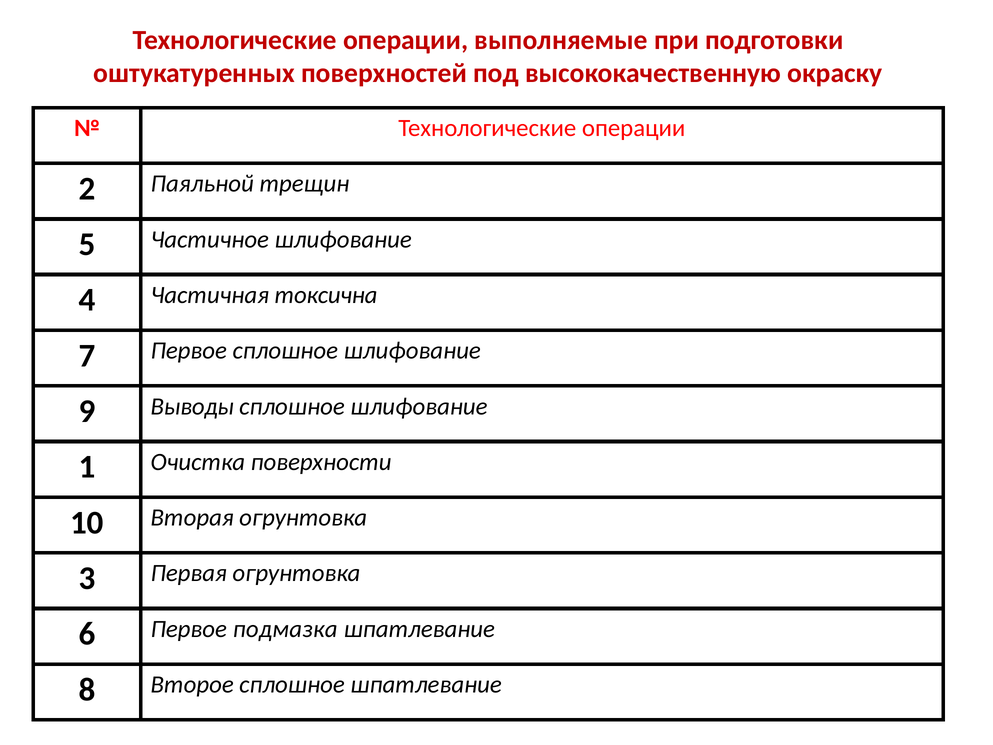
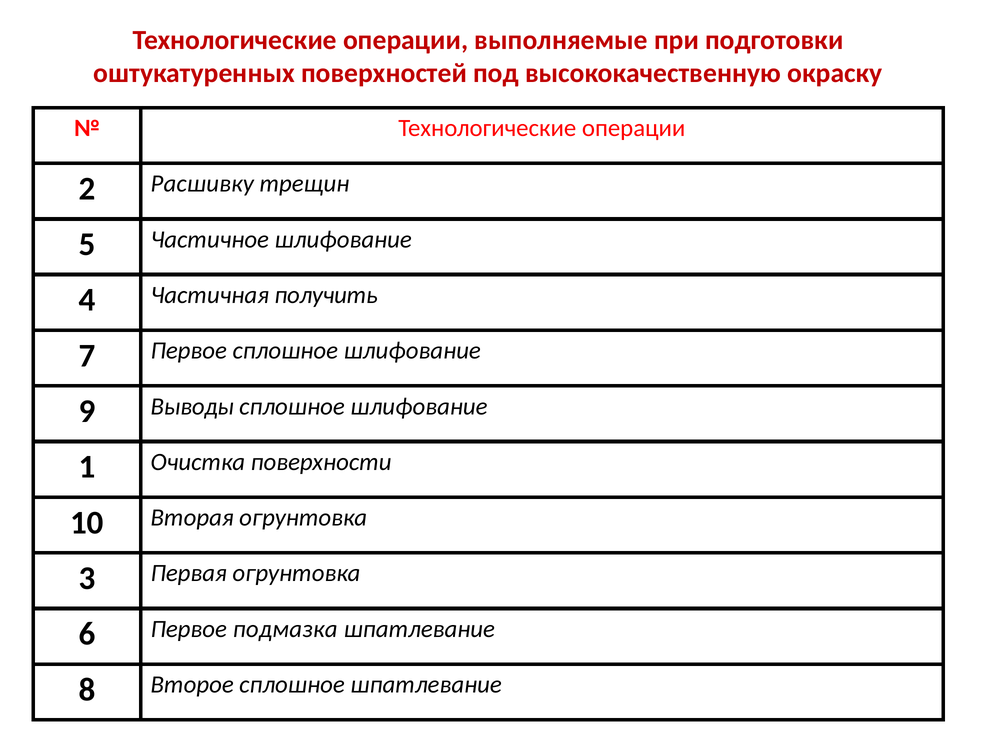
Паяльной: Паяльной -> Расшивку (202, 184)
токсична: токсична -> получить (326, 295)
